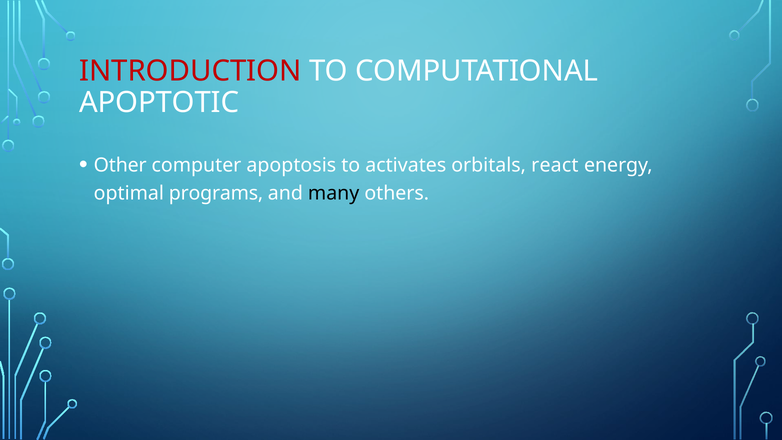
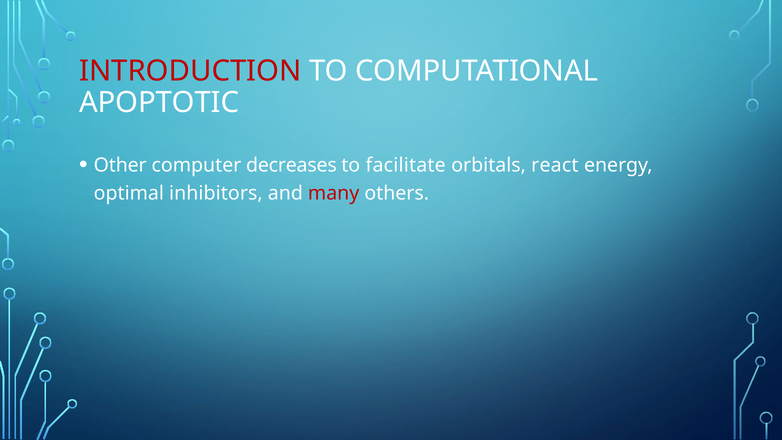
apoptosis: apoptosis -> decreases (291, 165)
activates: activates -> facilitate (406, 165)
programs: programs -> inhibitors (216, 193)
many colour: black -> red (334, 193)
